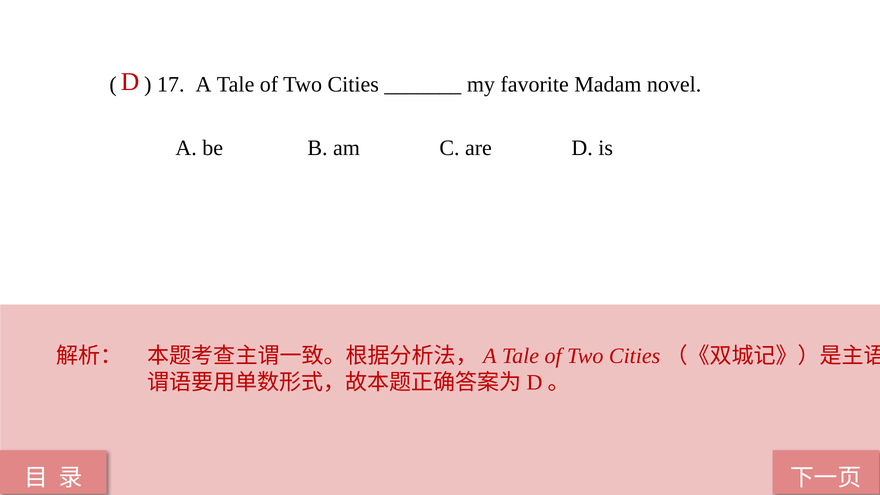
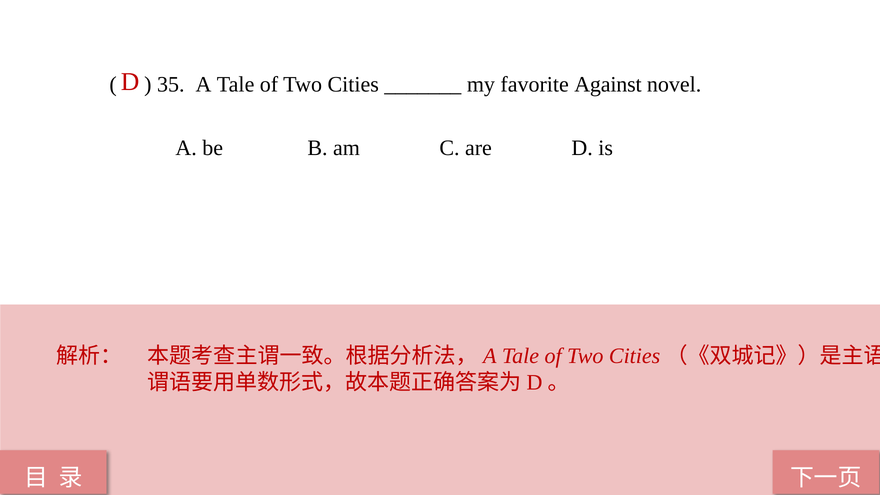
17: 17 -> 35 (171, 85)
Madam: Madam -> Against (608, 85)
